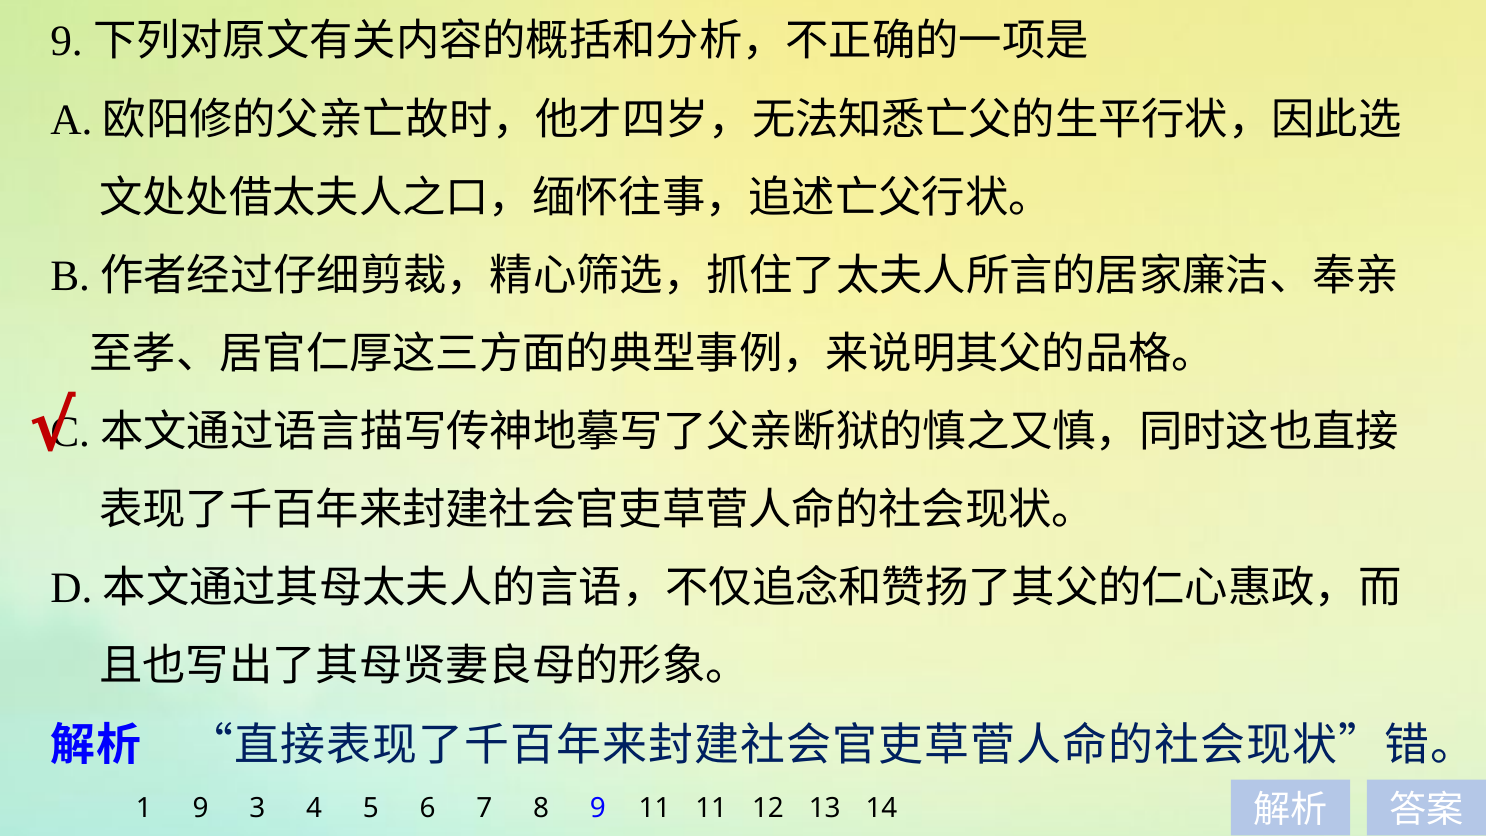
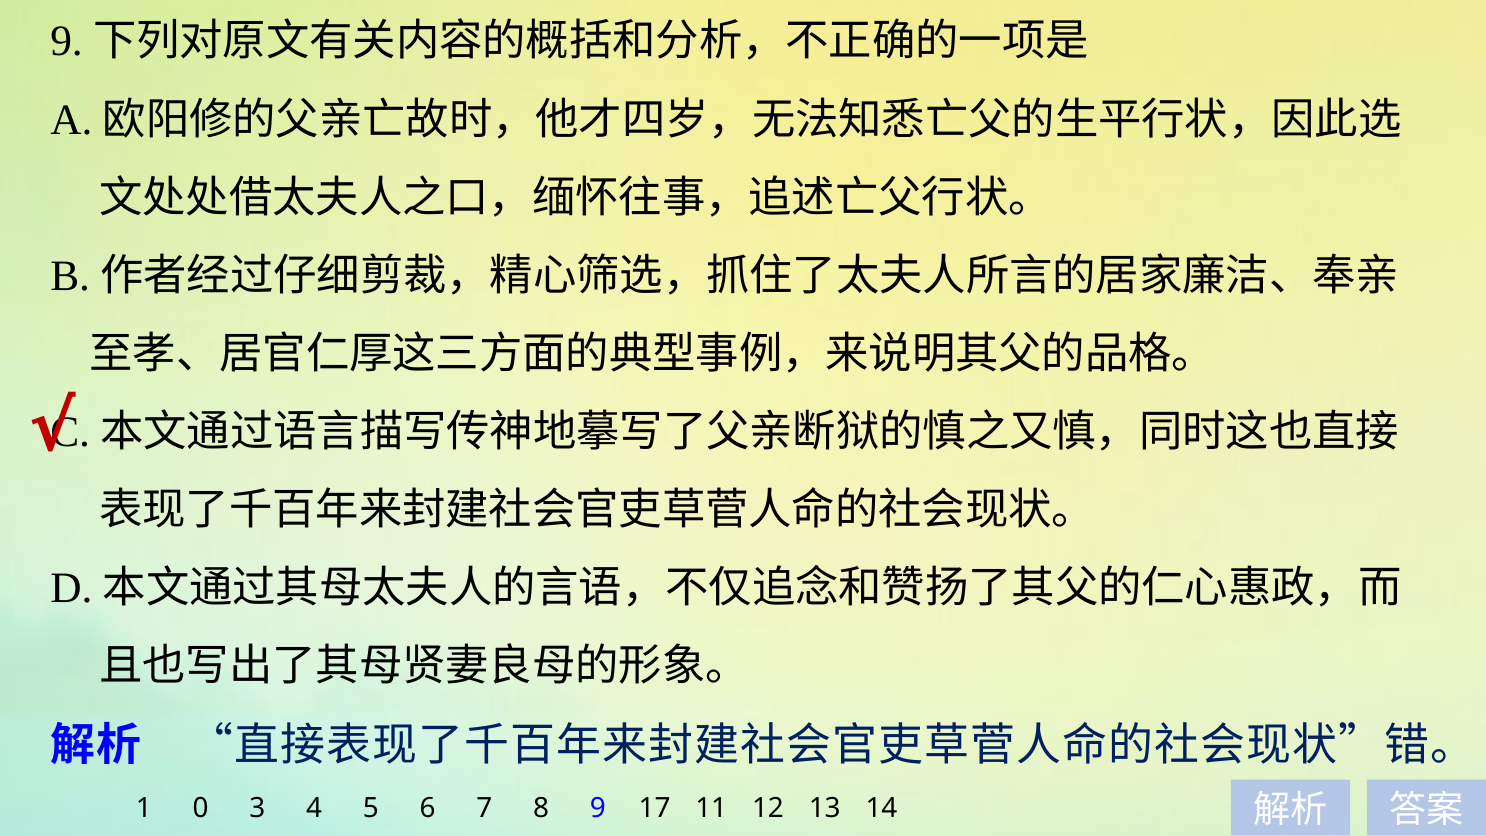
1 9: 9 -> 0 (201, 809)
9 11: 11 -> 17 (655, 809)
